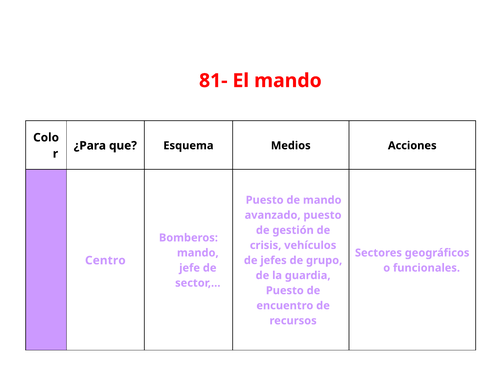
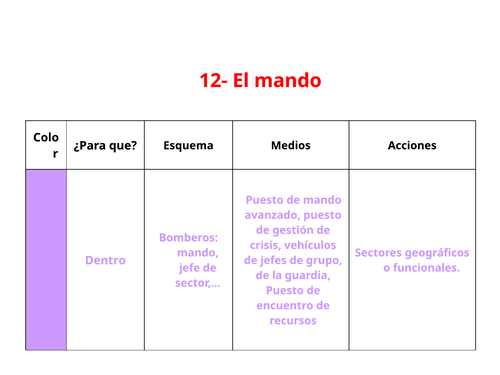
81-: 81- -> 12- (213, 81)
Centro: Centro -> Dentro (105, 260)
